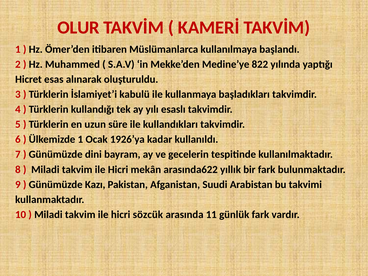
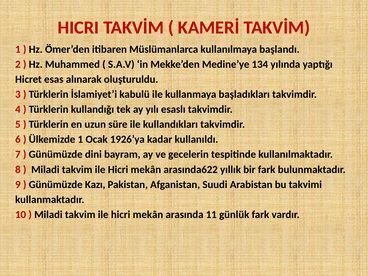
OLUR: OLUR -> HICRI (78, 28)
822: 822 -> 134 (260, 64)
sözcük: sözcük -> mekân (148, 215)
